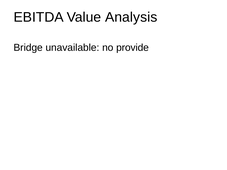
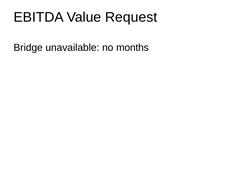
Analysis: Analysis -> Request (131, 17)
provide: provide -> months (133, 48)
